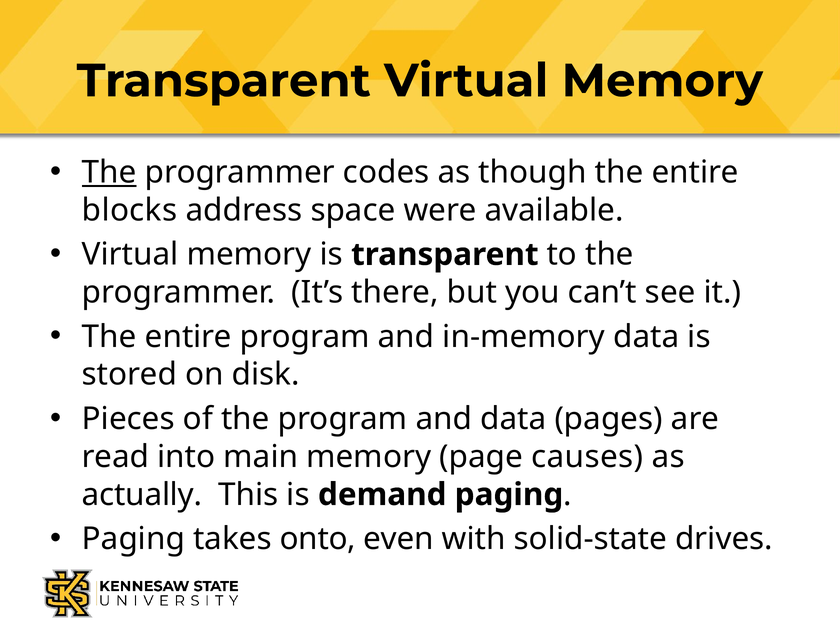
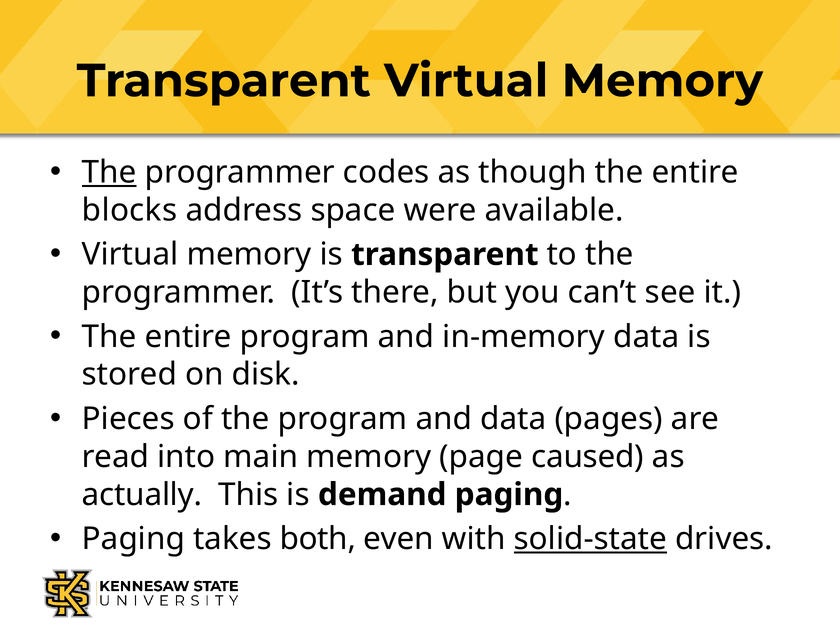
causes: causes -> caused (588, 457)
onto: onto -> both (318, 539)
solid-state underline: none -> present (590, 539)
